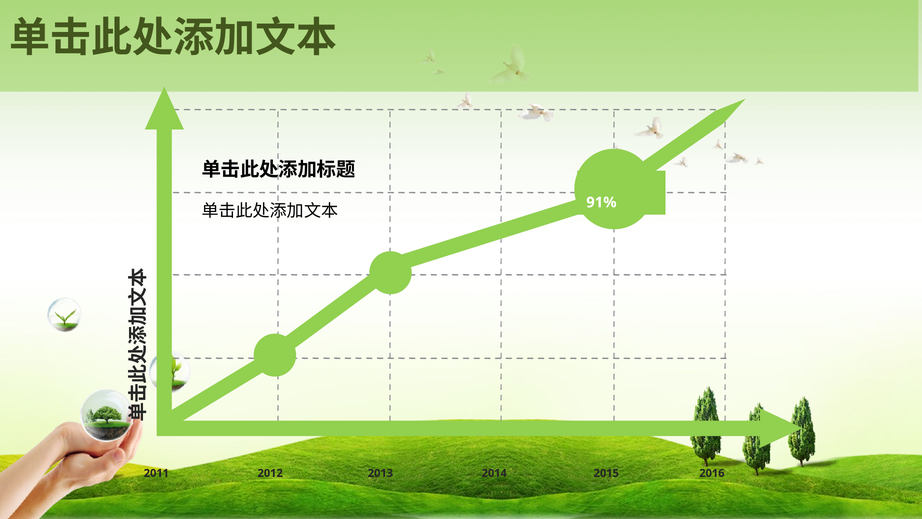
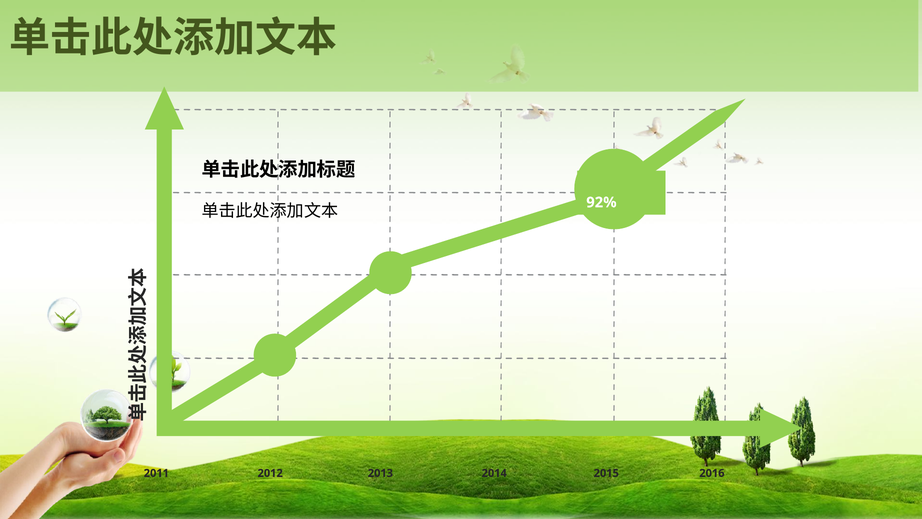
91%: 91% -> 92% (601, 202)
